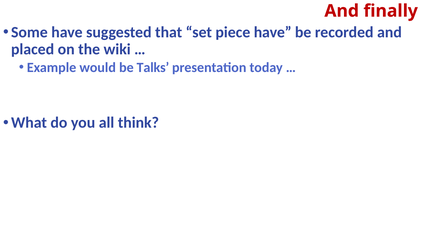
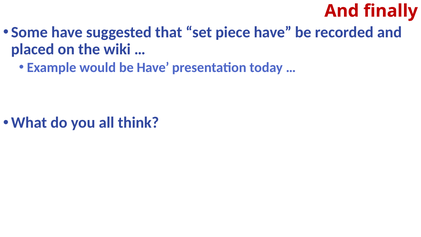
be Talks: Talks -> Have (153, 67)
